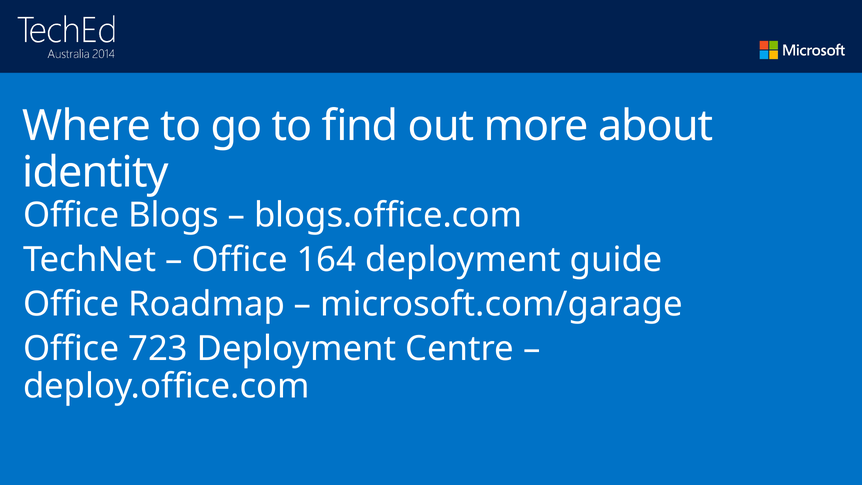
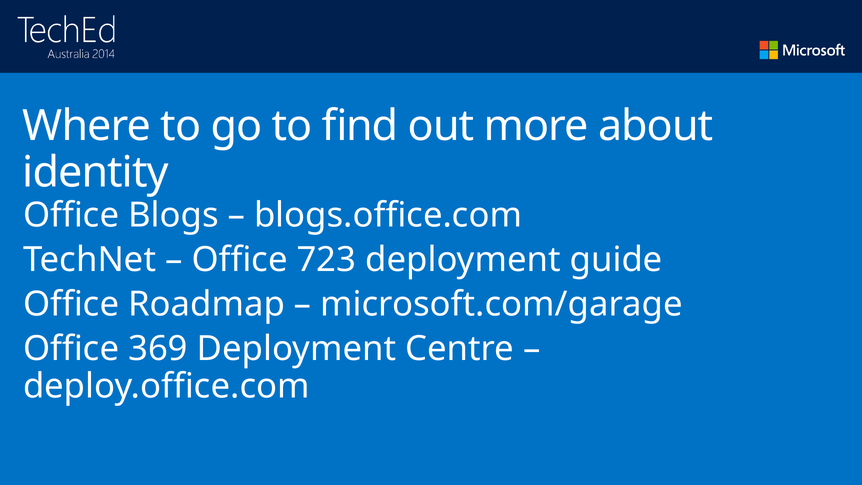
164: 164 -> 723 (326, 260)
723: 723 -> 369 (158, 348)
